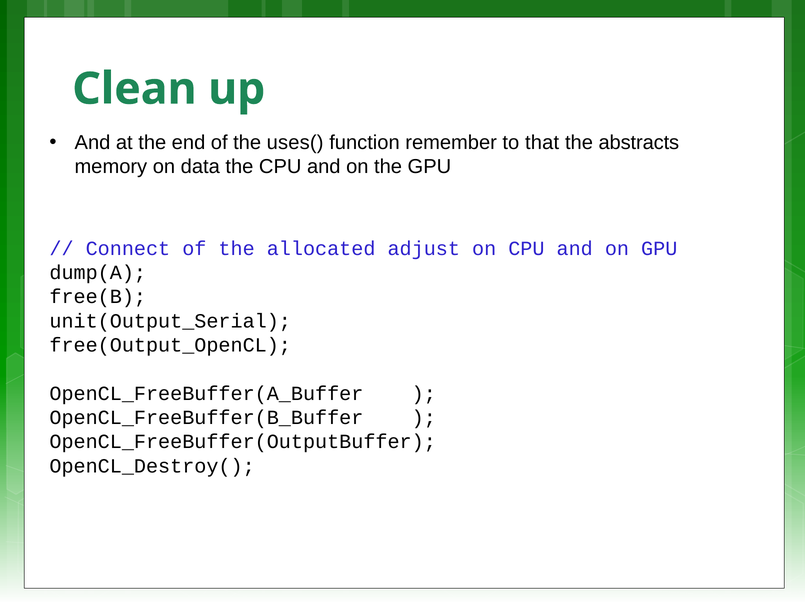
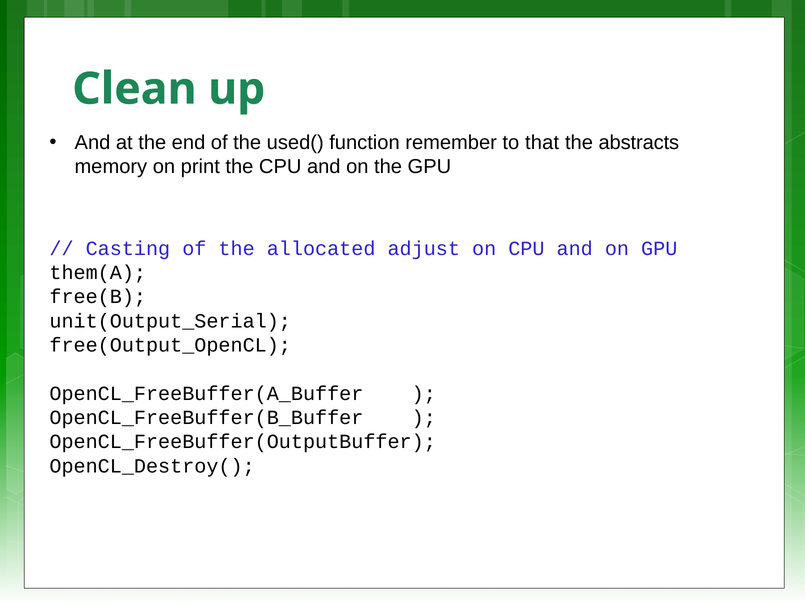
uses(: uses( -> used( (295, 142)
data: data -> print (200, 167)
Connect: Connect -> Casting (128, 248)
dump(A: dump(A -> them(A (98, 273)
